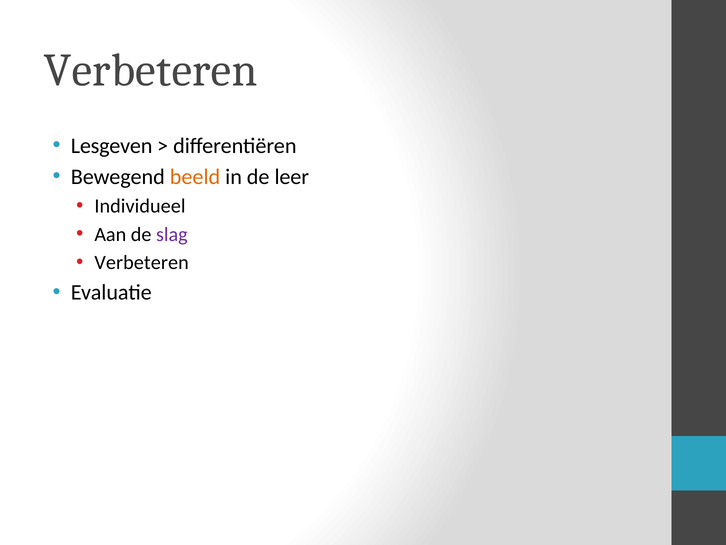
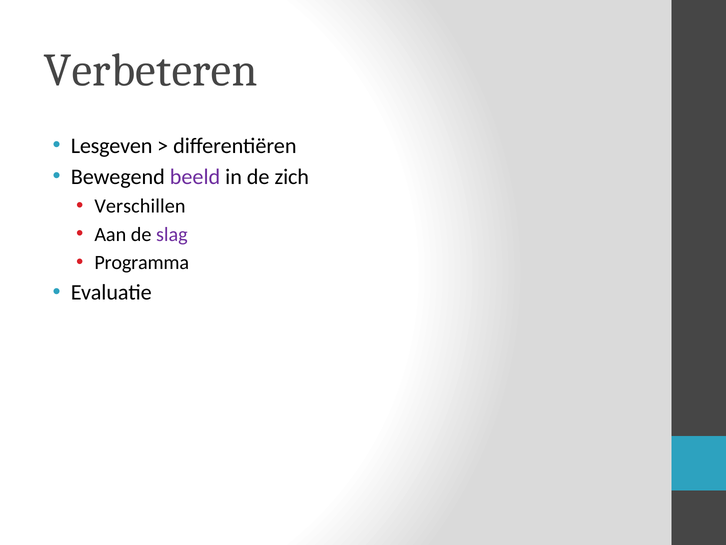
beeld colour: orange -> purple (195, 177)
leer: leer -> zich (292, 177)
Individueel: Individueel -> Verschillen (140, 206)
Verbeteren: Verbeteren -> Programma (142, 262)
